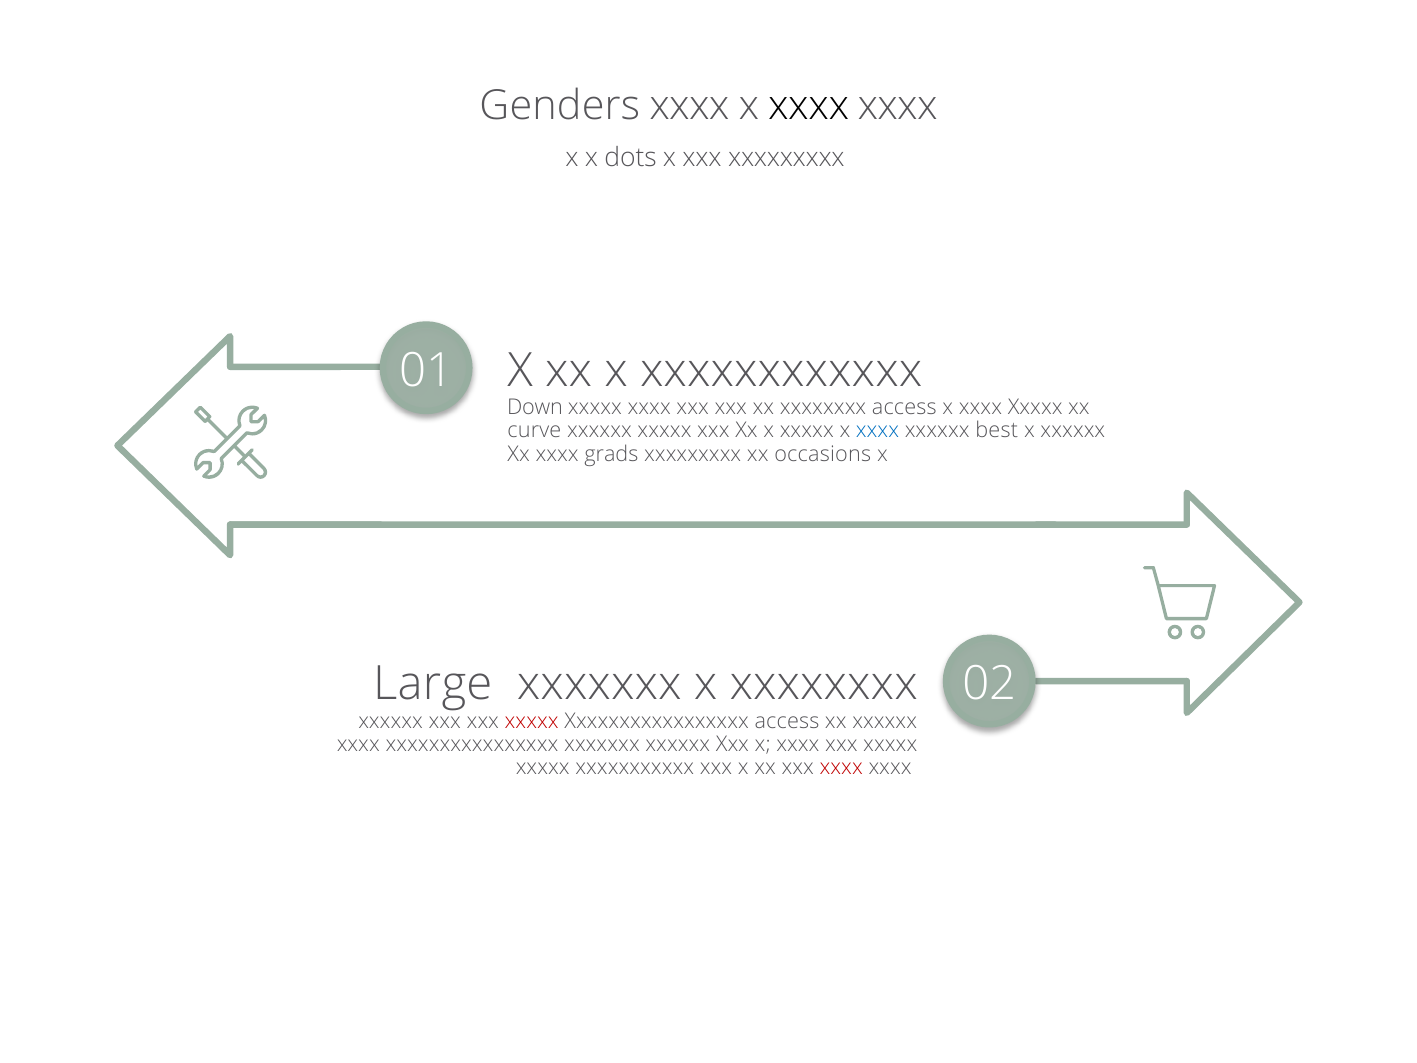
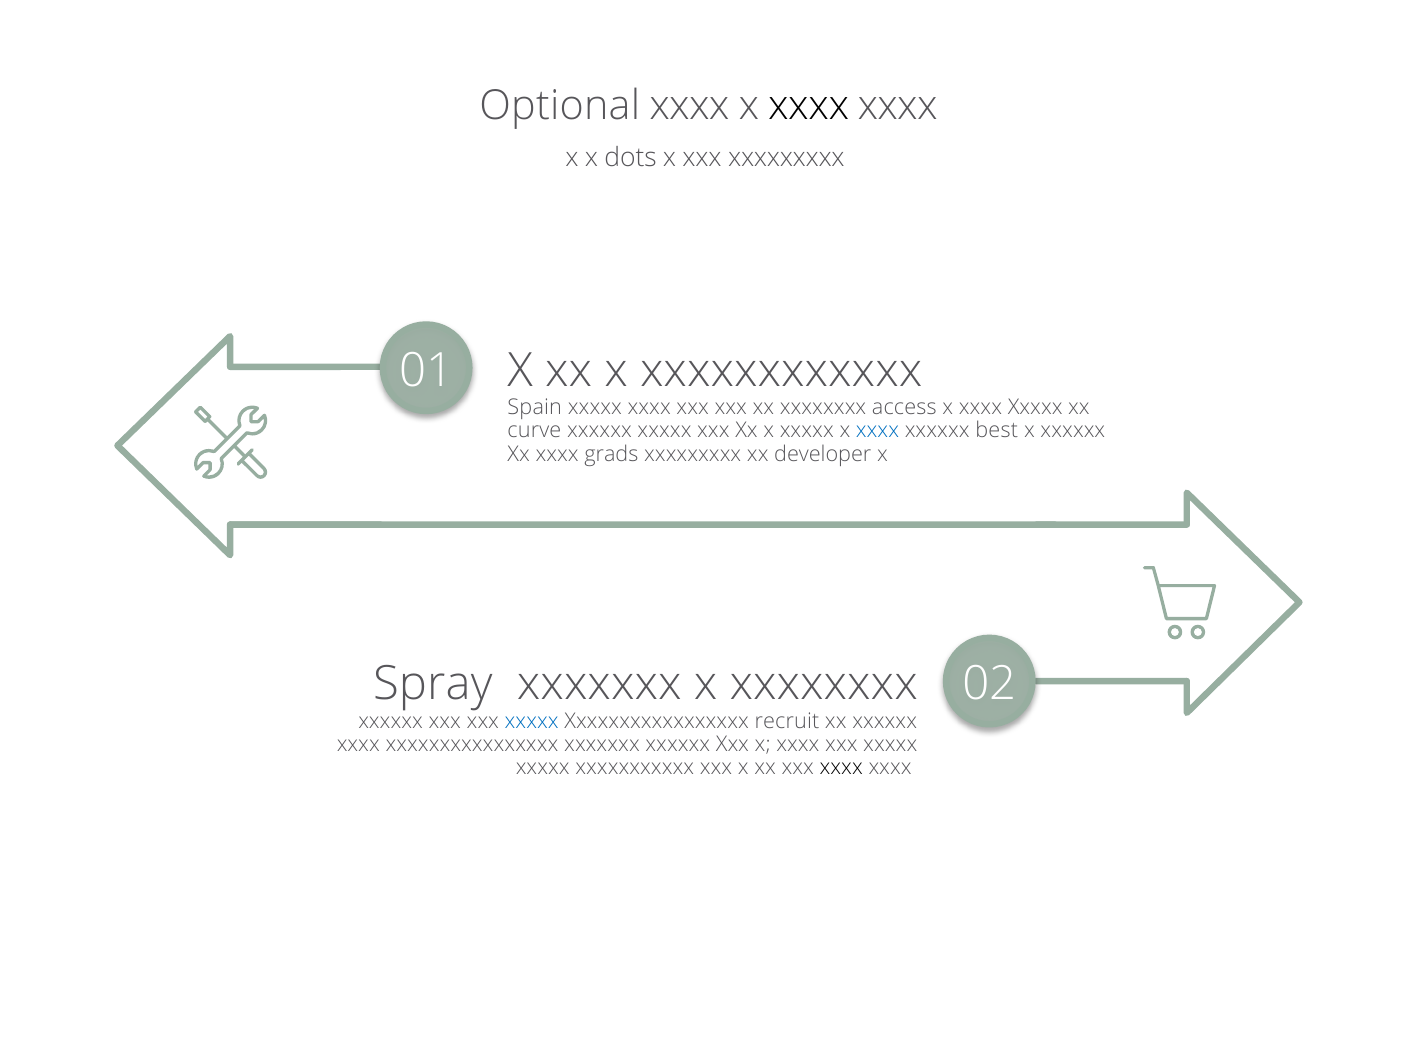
Genders: Genders -> Optional (560, 106)
Down: Down -> Spain (535, 408)
occasions: occasions -> developer (823, 454)
Large: Large -> Spray (433, 684)
xxxxx colour: red -> blue (532, 721)
Xxxxxxxxxxxxxxxxx access: access -> recruit (787, 721)
xxxx colour: red -> black (841, 767)
